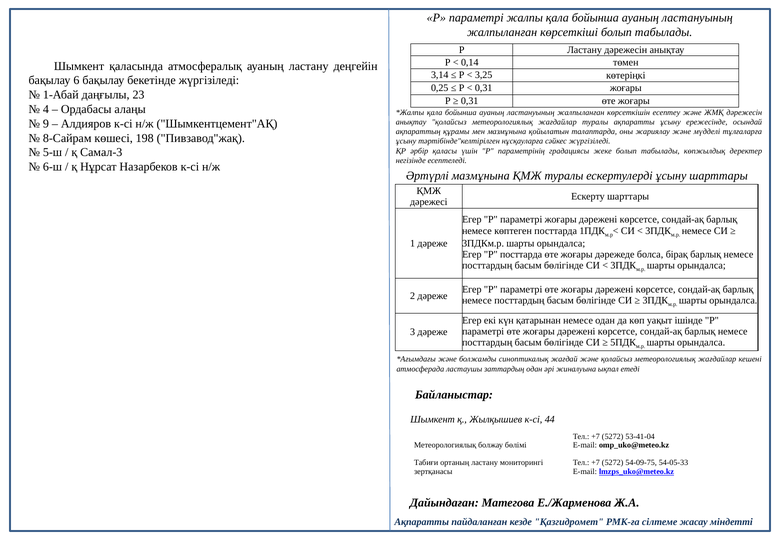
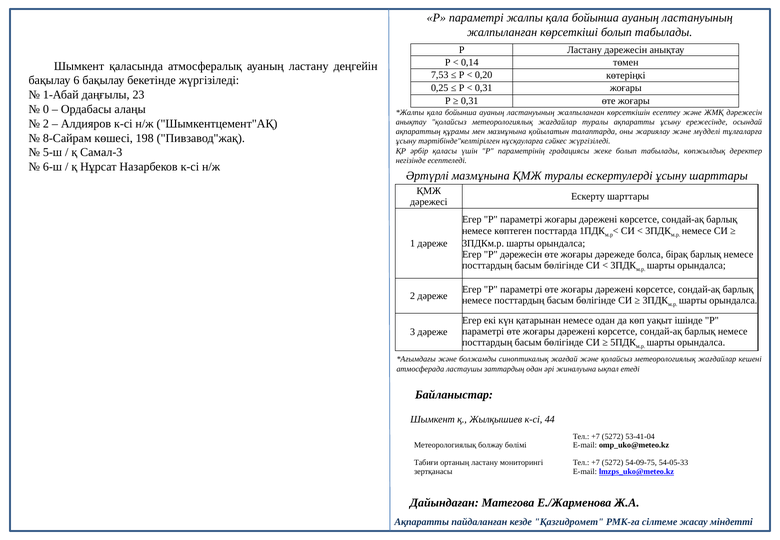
3,14: 3,14 -> 7,53 (440, 75)
3,25: 3,25 -> 0,20 (484, 75)
4: 4 -> 0 (46, 109)
9: 9 -> 2 (46, 124)
P посттарда: посттарда -> дәрежесін (521, 254)
